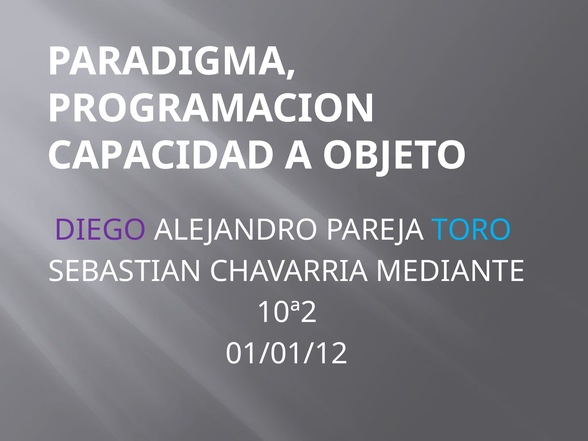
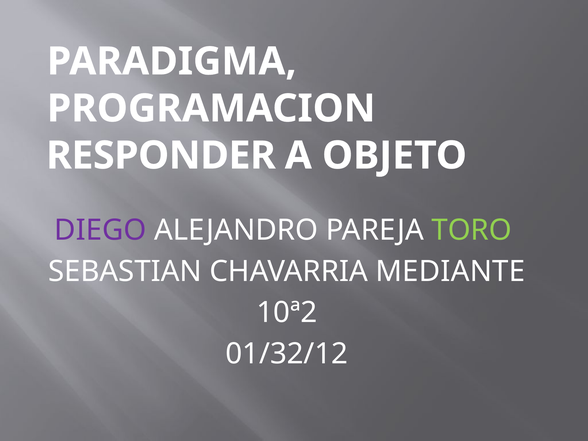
CAPACIDAD: CAPACIDAD -> RESPONDER (161, 156)
TORO colour: light blue -> light green (472, 230)
01/01/12: 01/01/12 -> 01/32/12 (287, 354)
